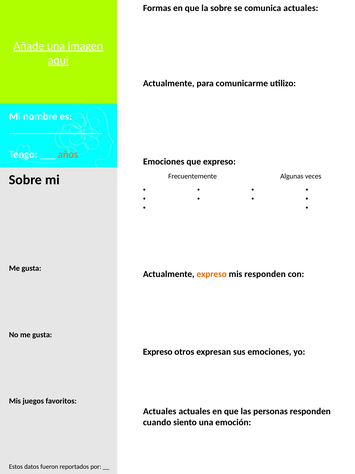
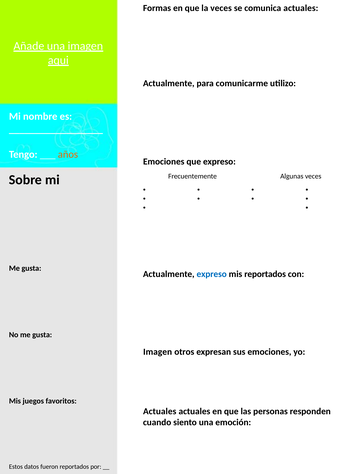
la sobre: sobre -> veces (221, 8)
expreso colour: orange -> blue (212, 274)
mis responden: responden -> reportados (265, 274)
Expreso: Expreso -> Imagen (158, 351)
